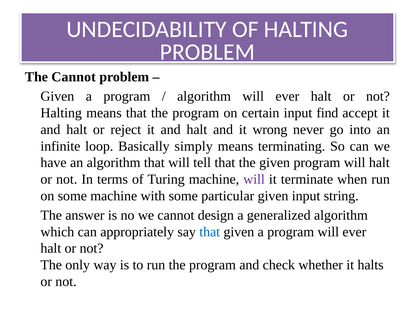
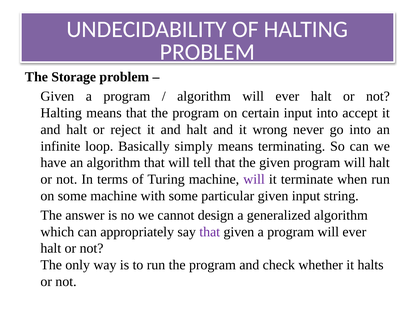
The Cannot: Cannot -> Storage (74, 77)
input find: find -> into (327, 113)
that colour: blue -> purple (210, 232)
